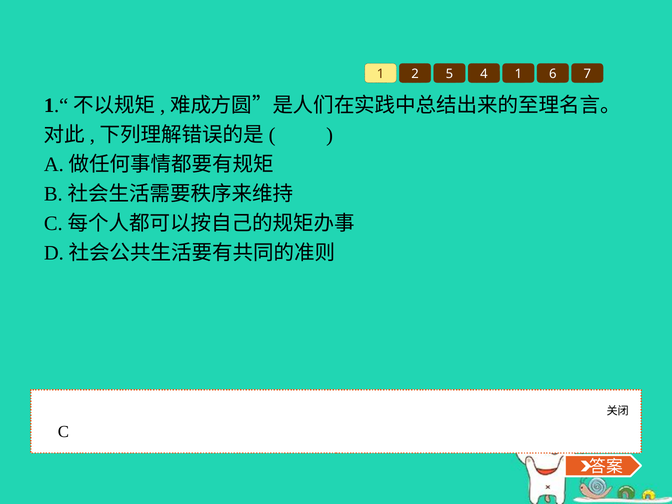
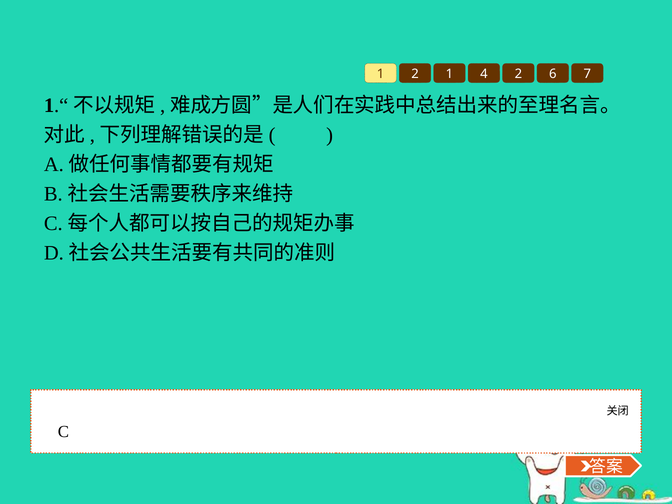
2 5: 5 -> 1 (449, 74)
4 1: 1 -> 2 (518, 74)
